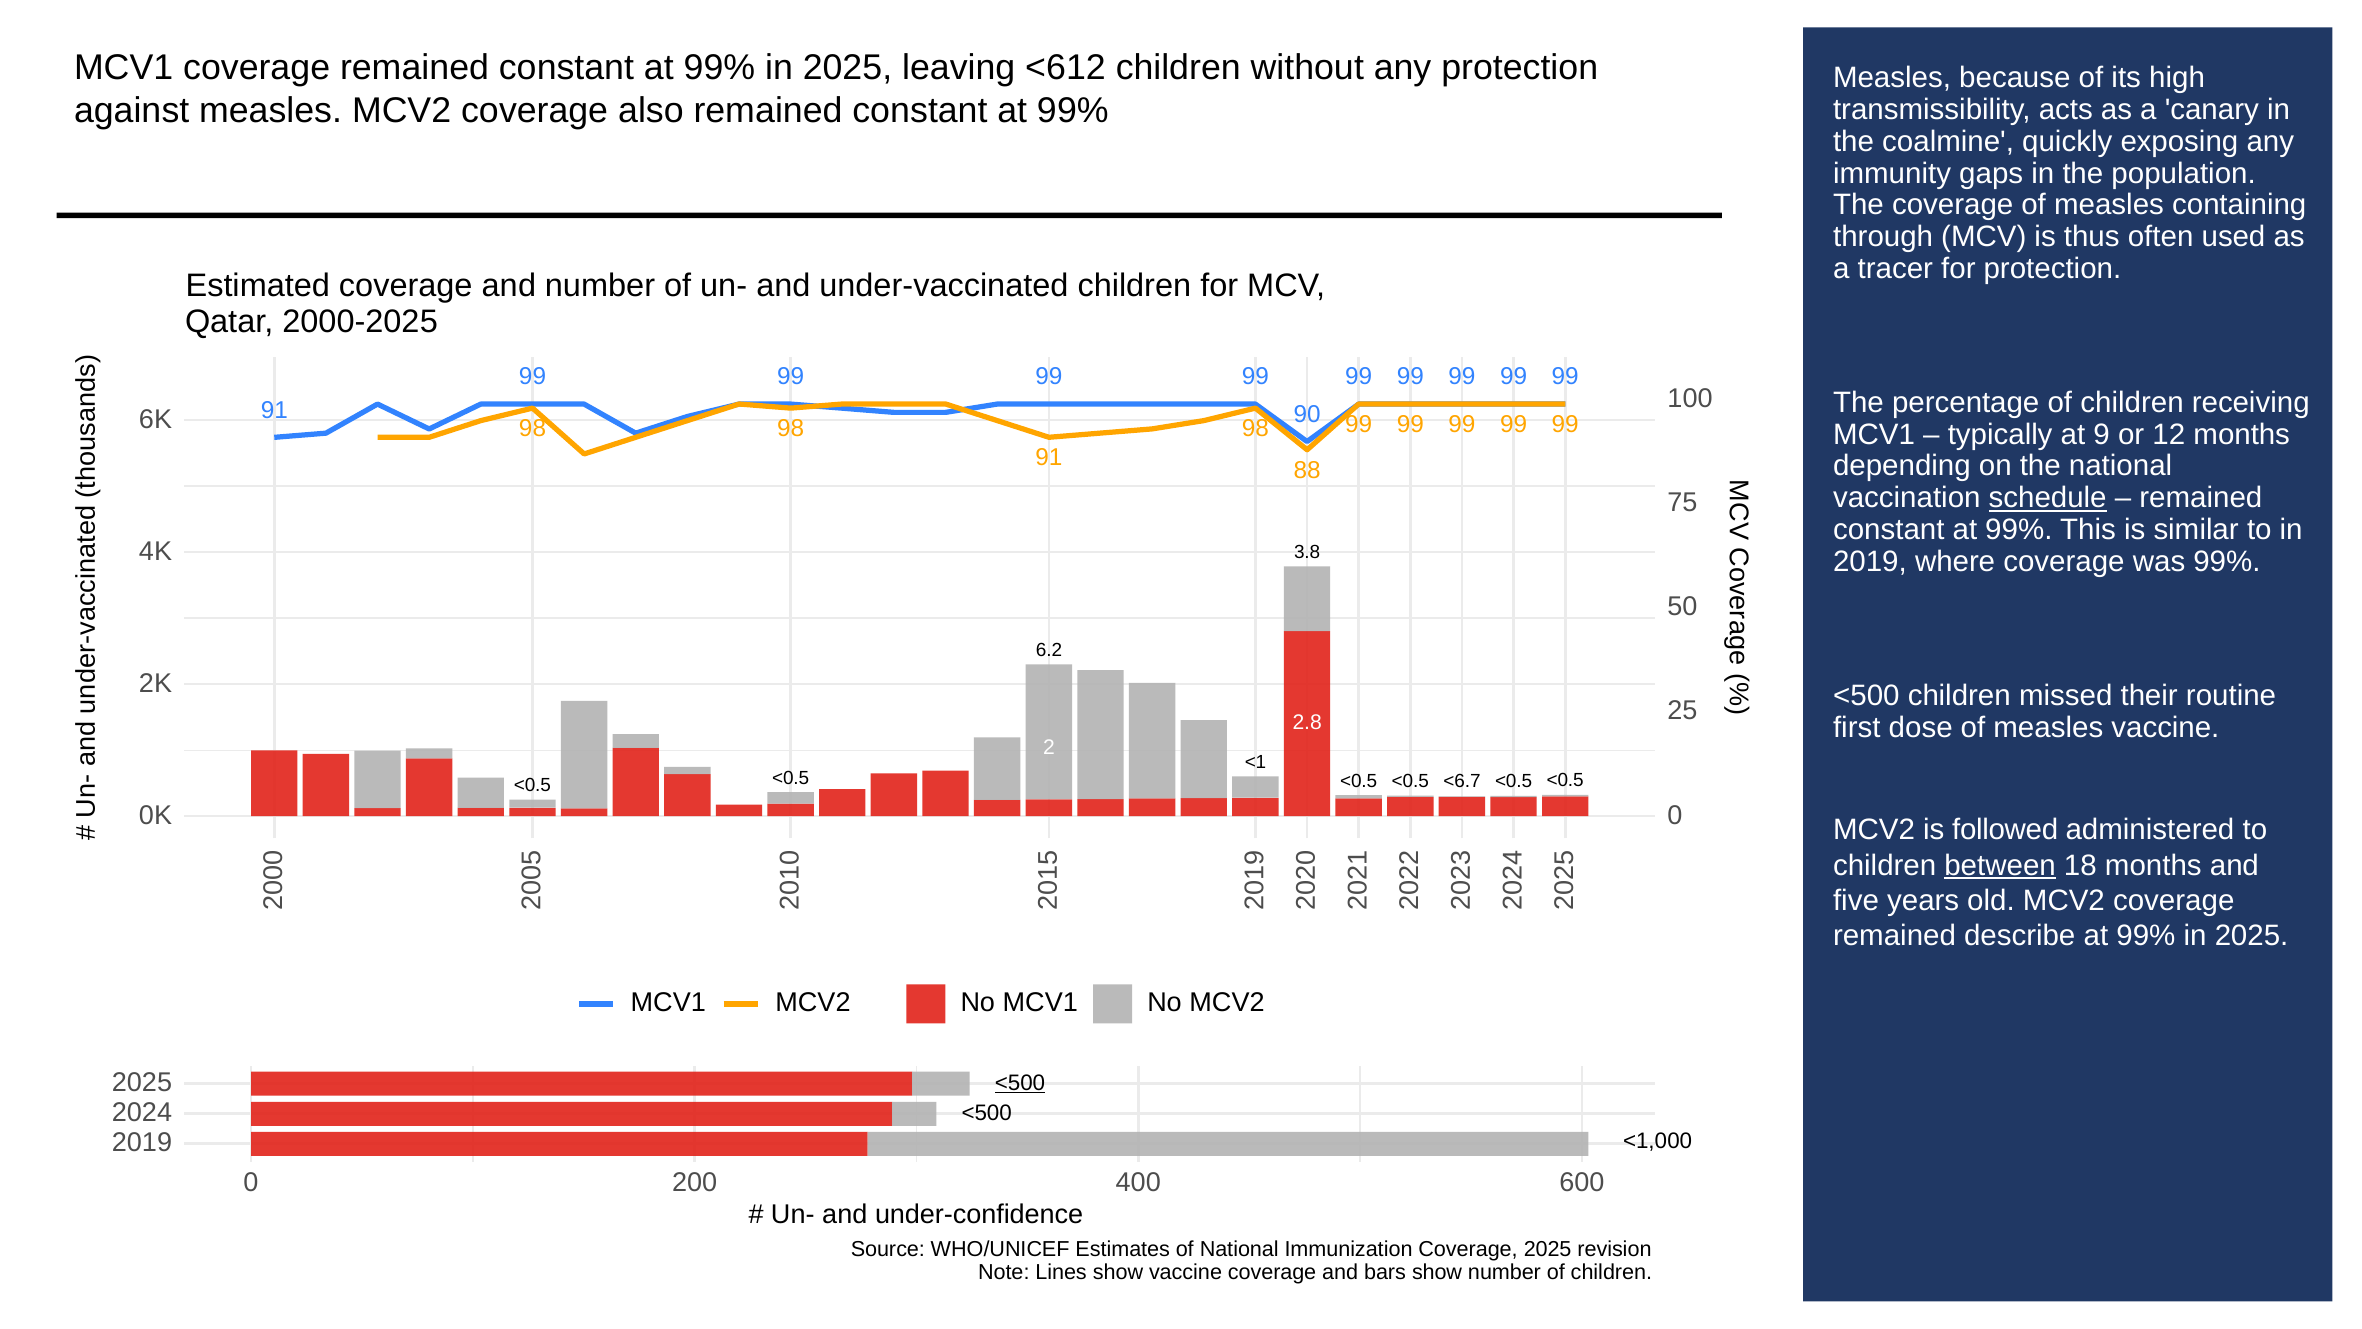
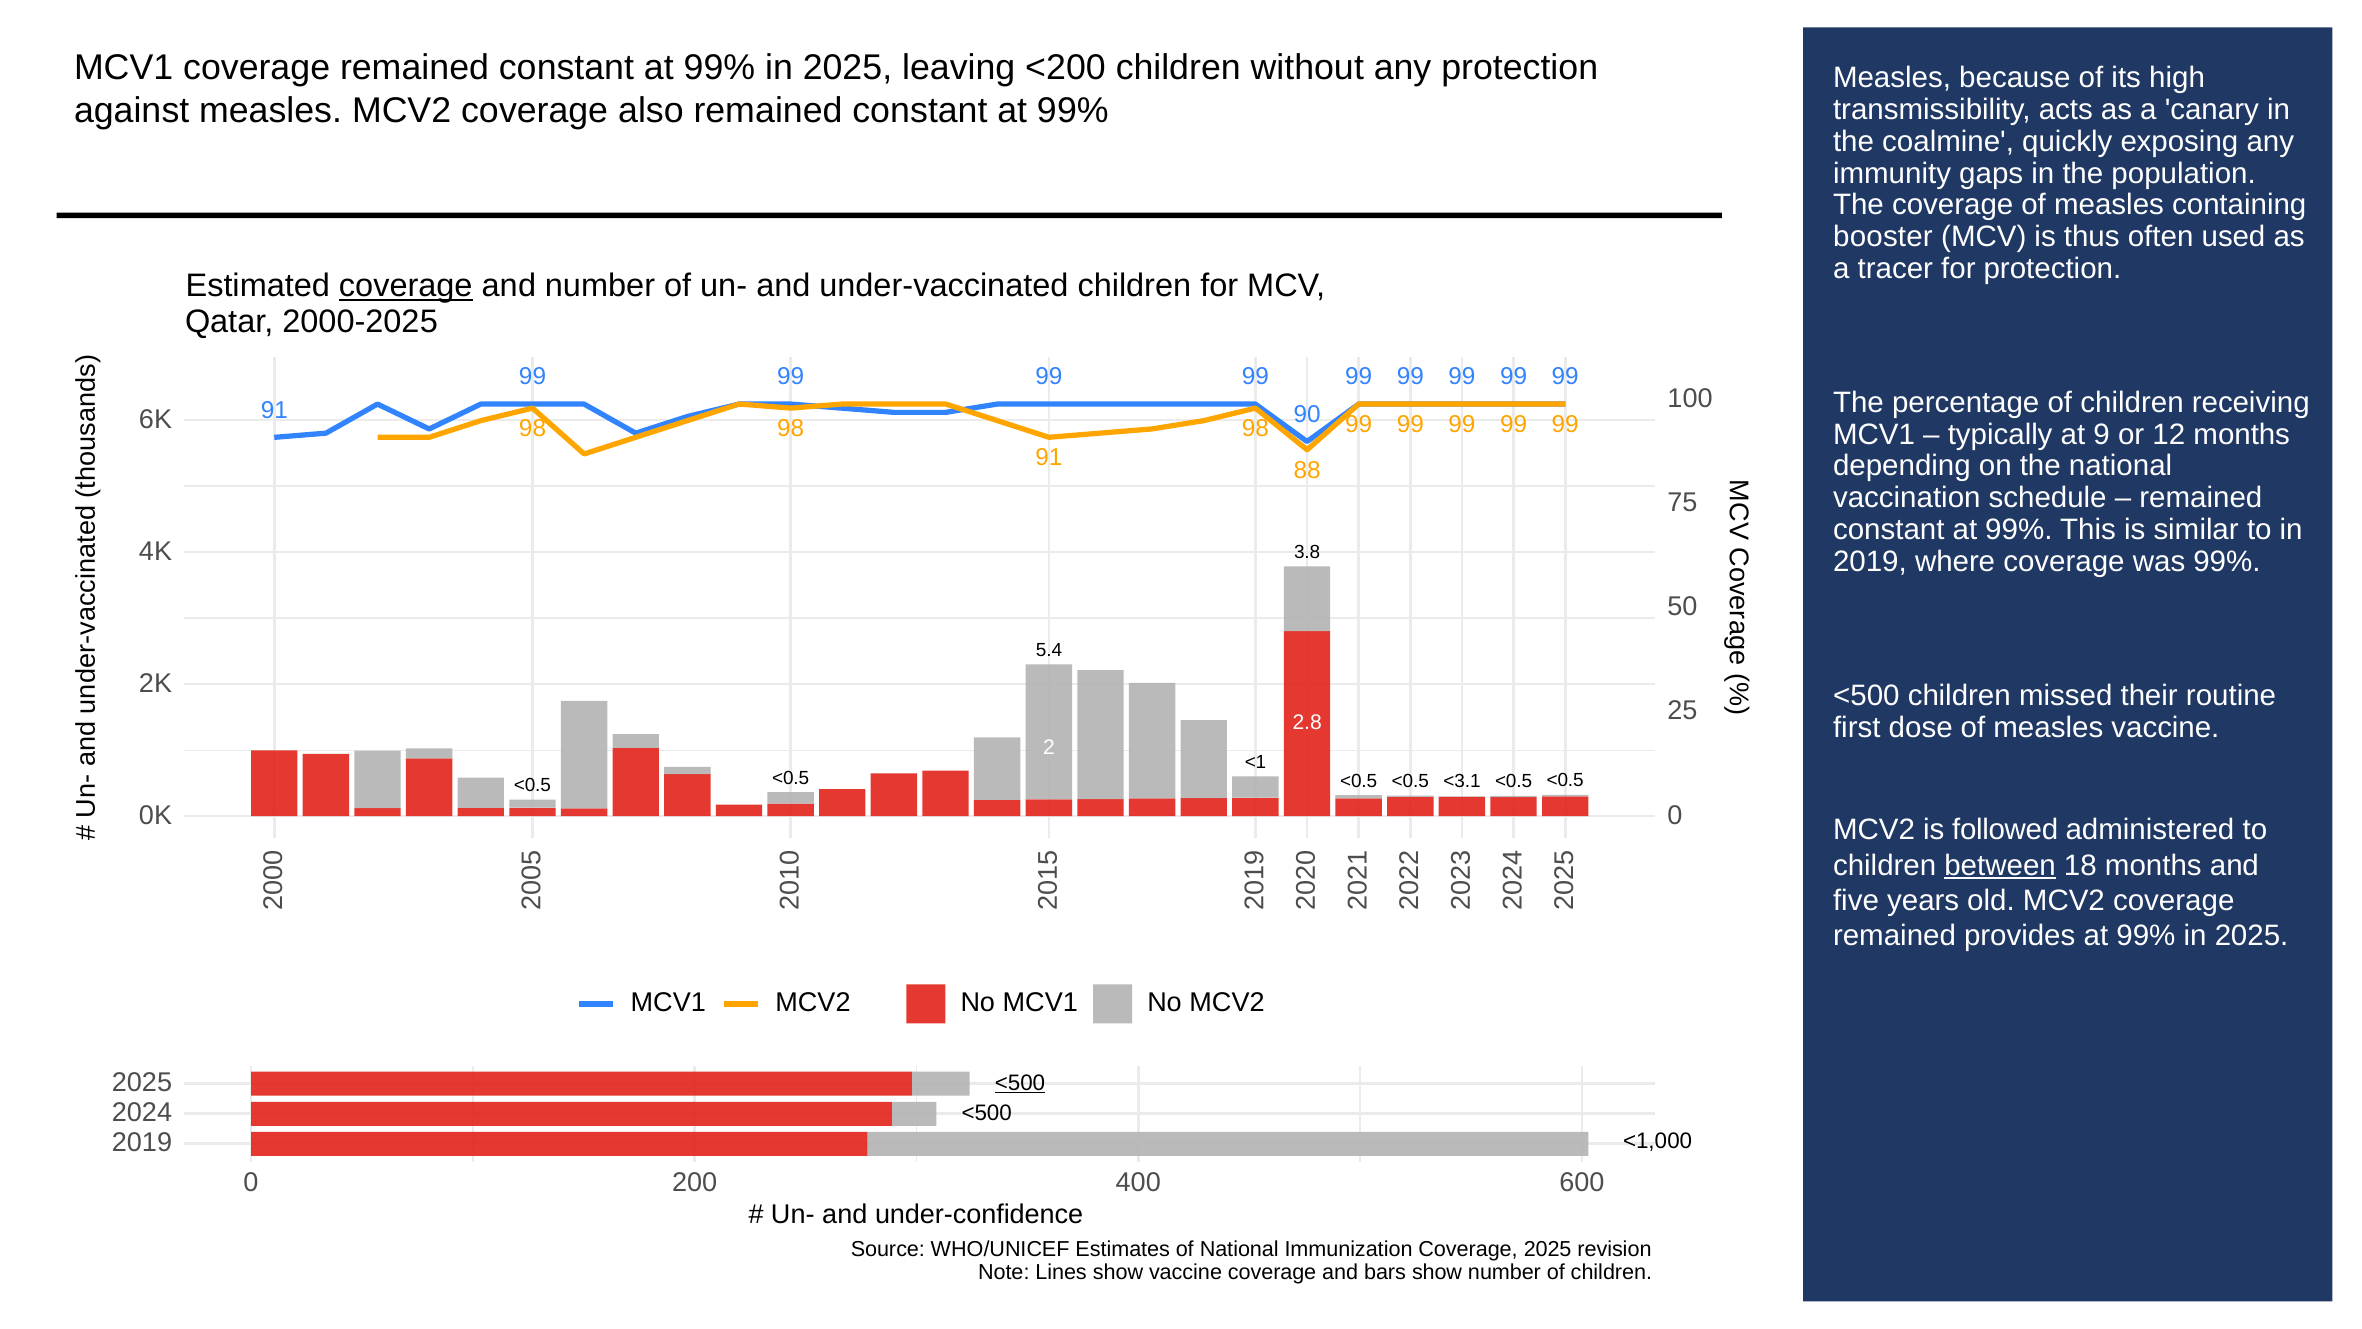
<612: <612 -> <200 (1065, 68)
through: through -> booster (1883, 237)
coverage underline: none -> present (406, 286)
schedule underline: present -> none (2048, 498)
6.2: 6.2 -> 5.4 (1049, 650)
<6.7: <6.7 -> <3.1 (1462, 781)
describe: describe -> provides (2020, 936)
